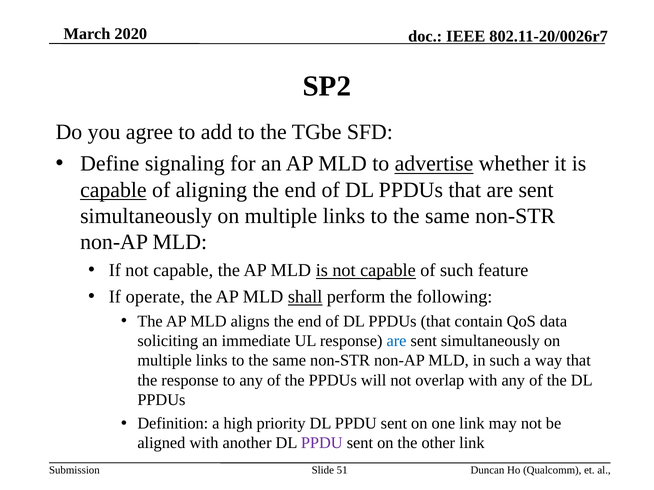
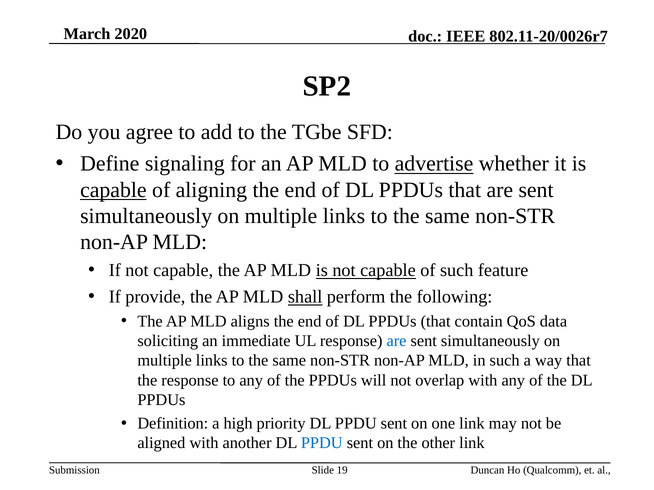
operate: operate -> provide (155, 297)
PPDU colour: purple -> blue (322, 444)
51: 51 -> 19 (342, 470)
